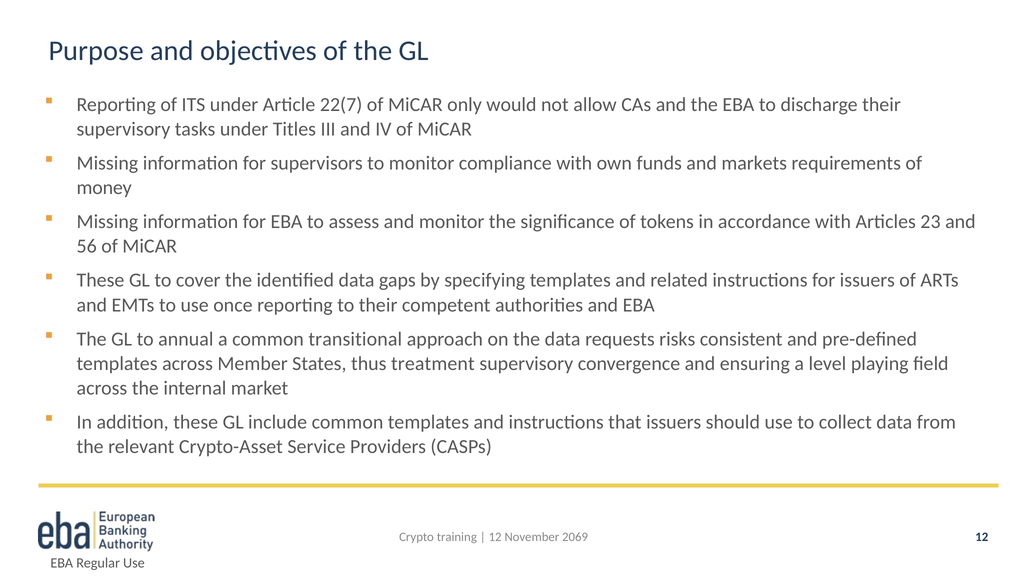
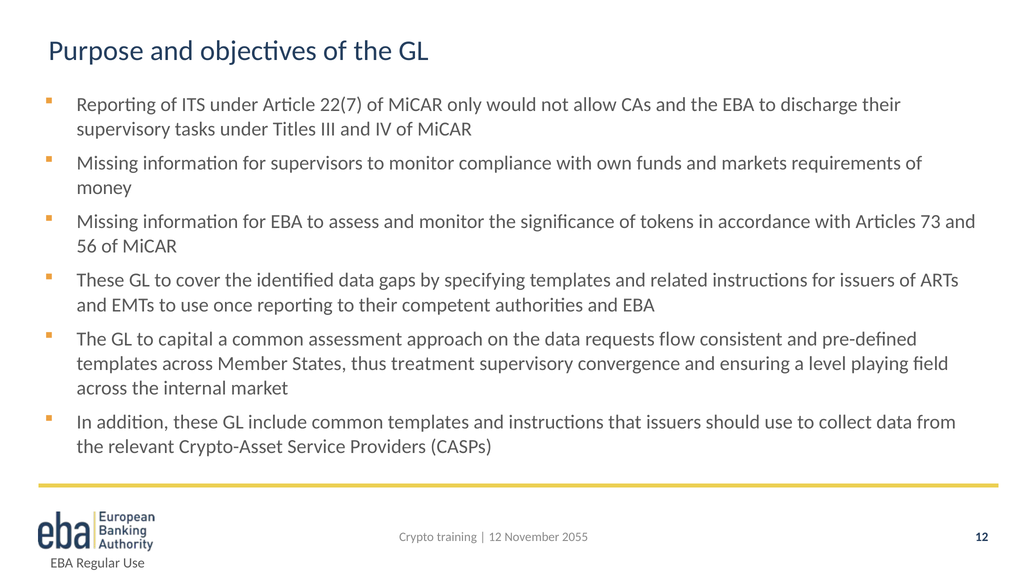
23: 23 -> 73 (930, 222)
annual: annual -> capital (186, 339)
transitional: transitional -> assessment (355, 339)
risks: risks -> flow (677, 339)
2069: 2069 -> 2055 (575, 537)
